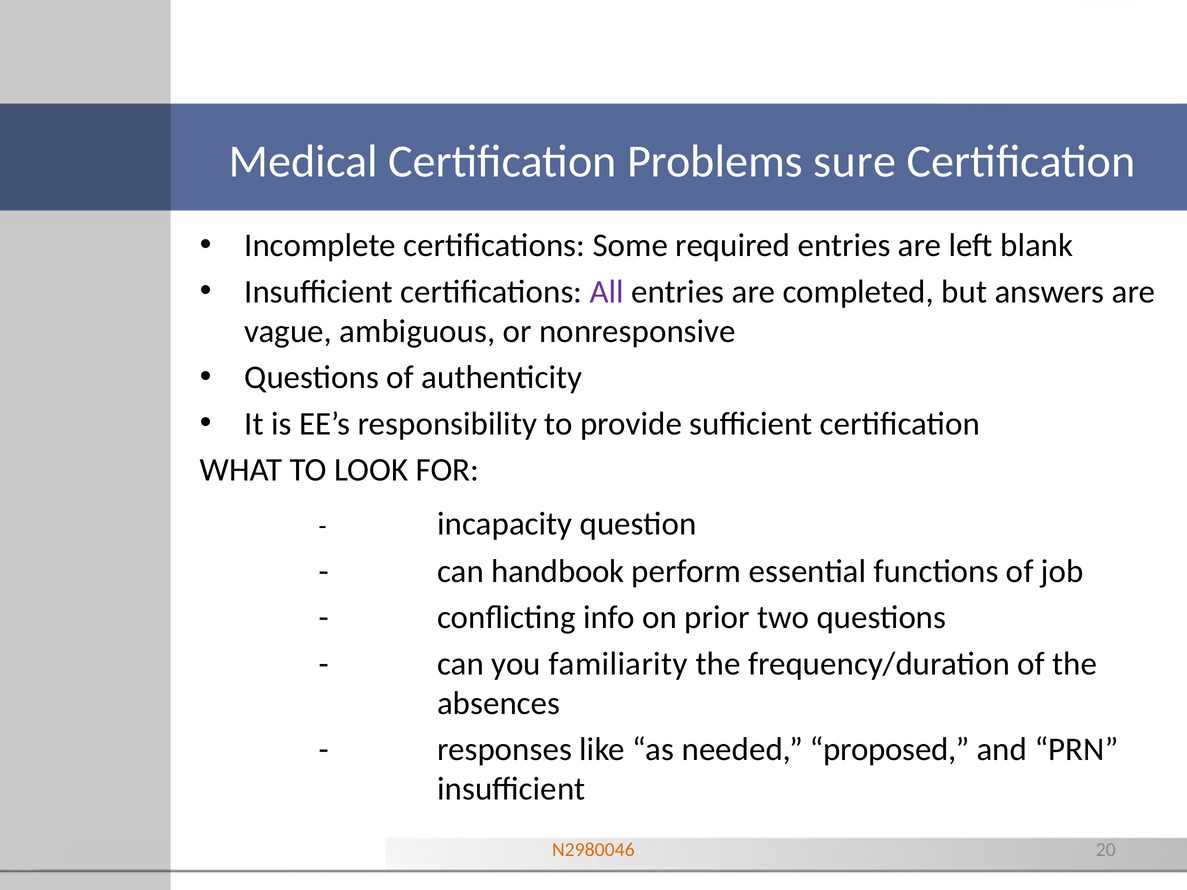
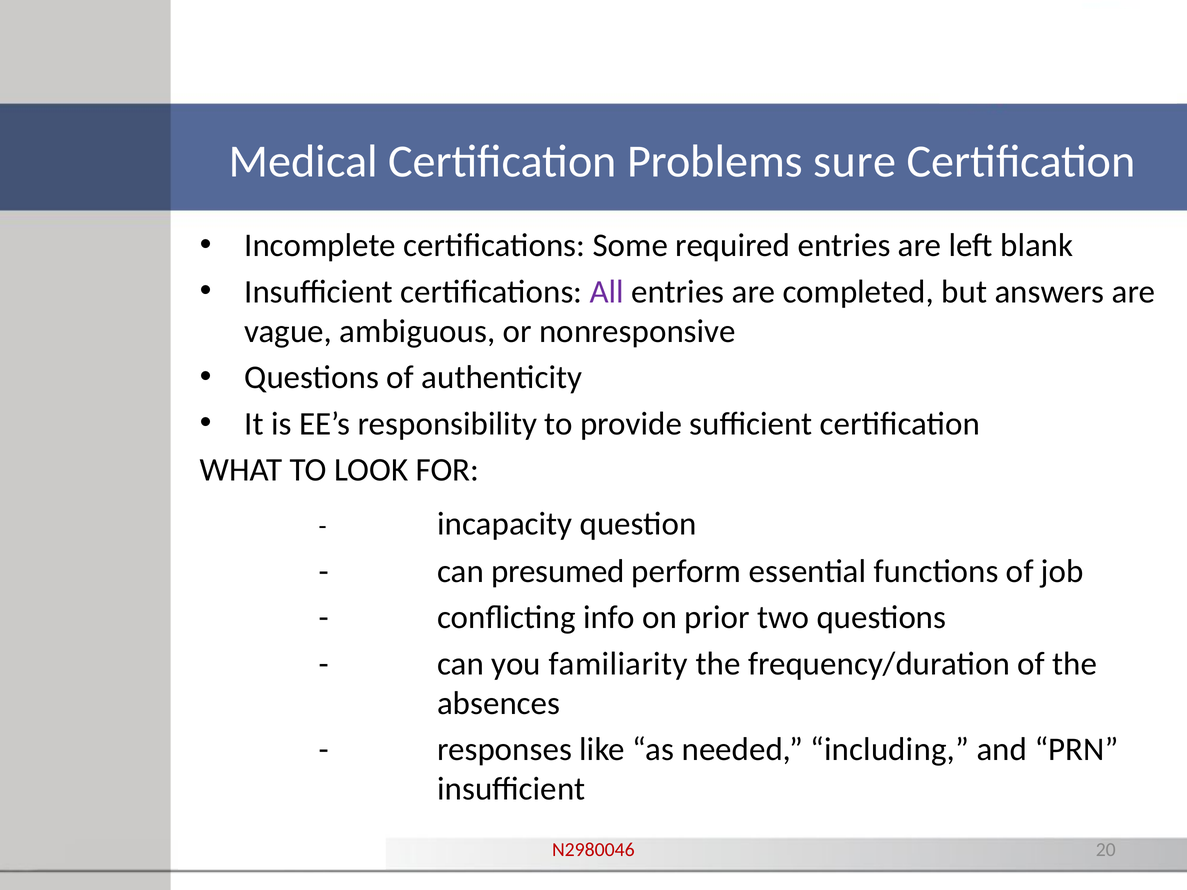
handbook: handbook -> presumed (558, 571)
proposed: proposed -> including (890, 750)
N2980046 colour: orange -> red (593, 850)
